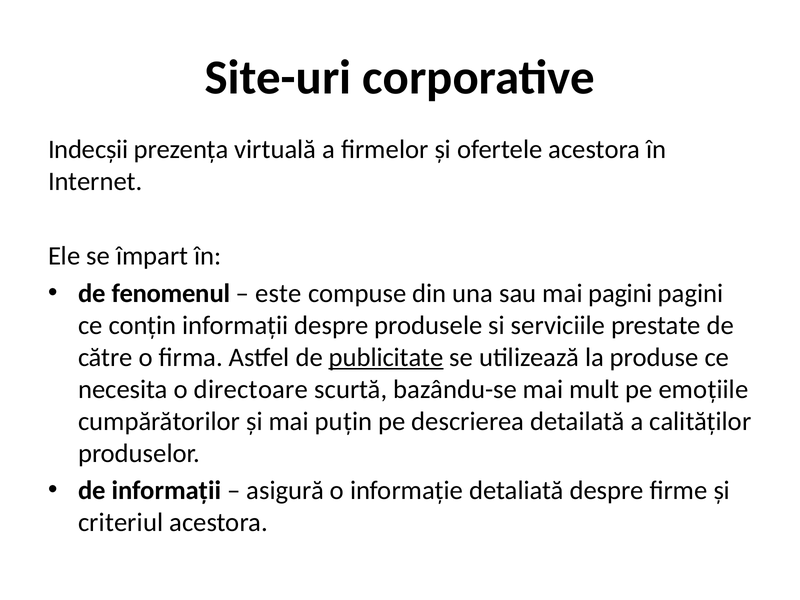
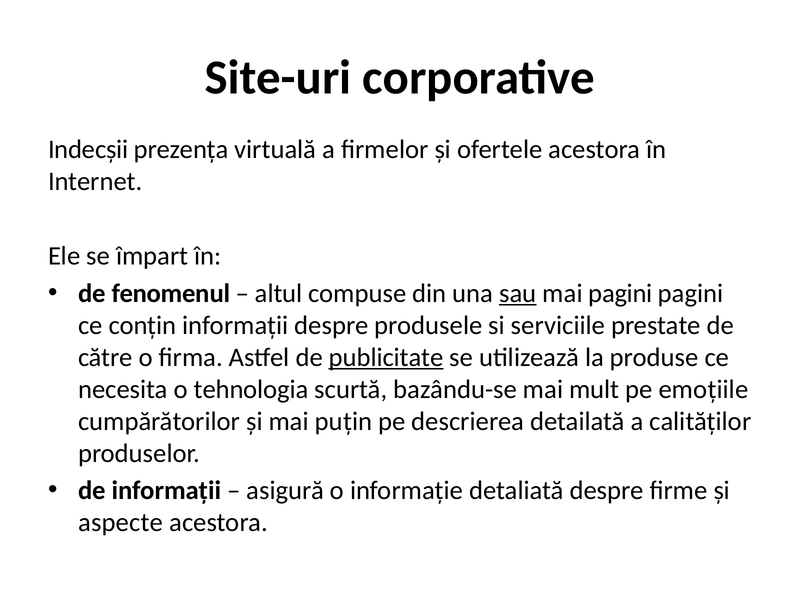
este: este -> altul (279, 293)
sau underline: none -> present (518, 293)
directoare: directoare -> tehnologia (251, 389)
criteriul: criteriul -> aspecte (121, 523)
